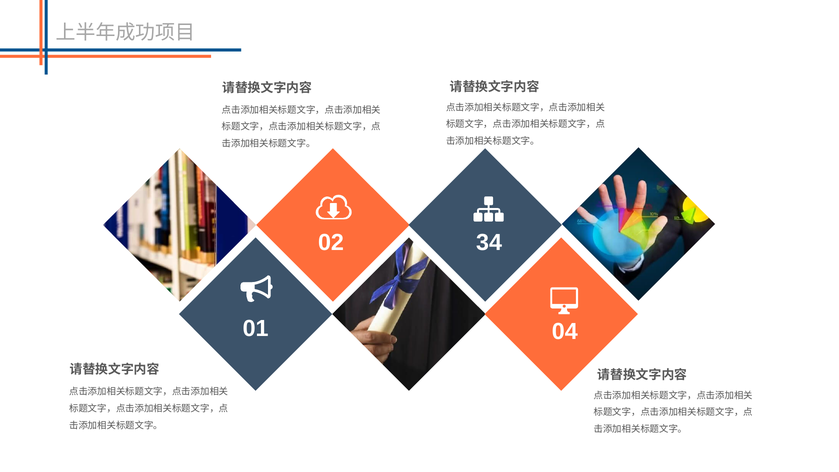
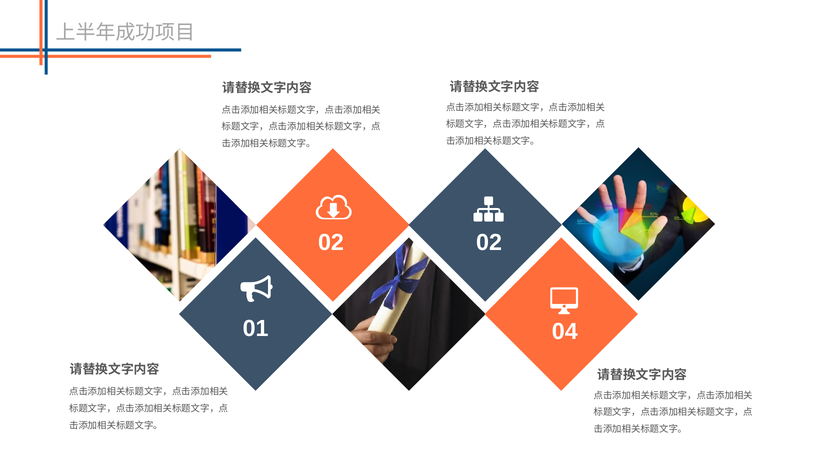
02 34: 34 -> 02 (489, 243)
